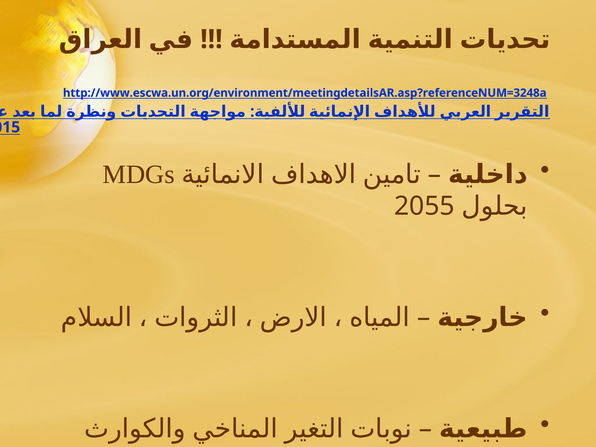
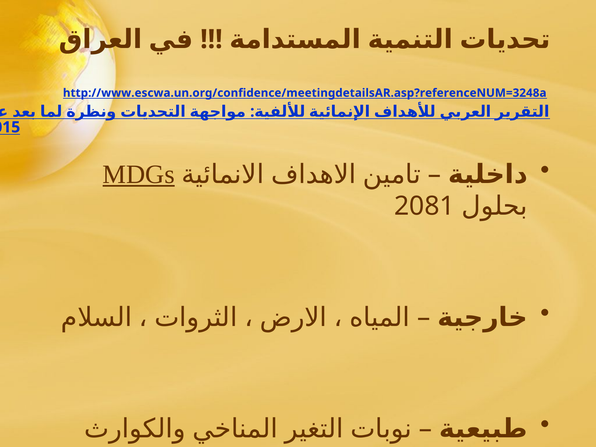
http://www.escwa.un.org/environment/meetingdetailsAR.asp?referenceNUM=3248a: http://www.escwa.un.org/environment/meetingdetailsAR.asp?referenceNUM=3248a -> http://www.escwa.un.org/confidence/meetingdetailsAR.asp?referenceNUM=3248a (305, 93)
MDGs underline: none -> present (139, 174)
2055: 2055 -> 2081 (424, 206)
